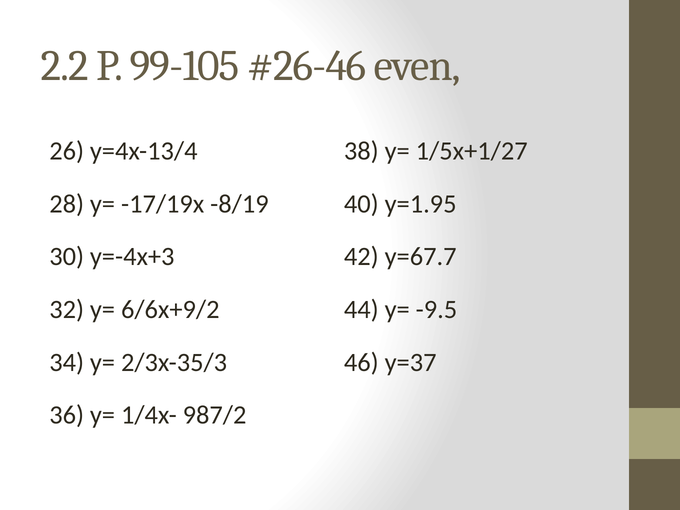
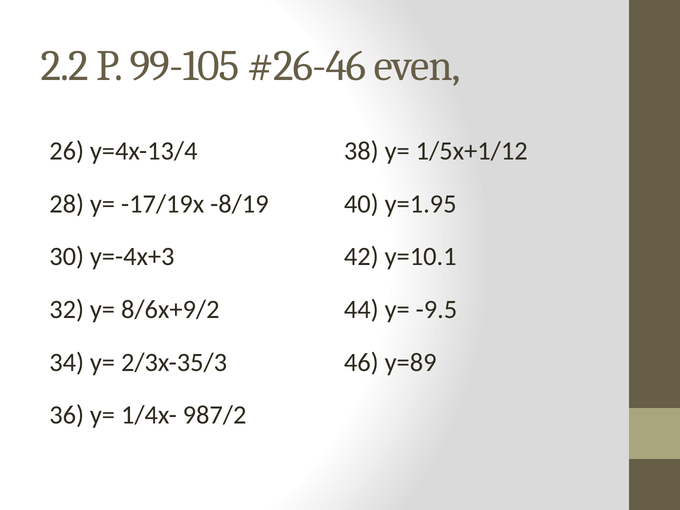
1/5x+1/27: 1/5x+1/27 -> 1/5x+1/12 (472, 151)
y=67.7: y=67.7 -> y=10.1 (421, 257)
6/6x+9/2: 6/6x+9/2 -> 8/6x+9/2 (170, 310)
y=37: y=37 -> y=89 (411, 362)
